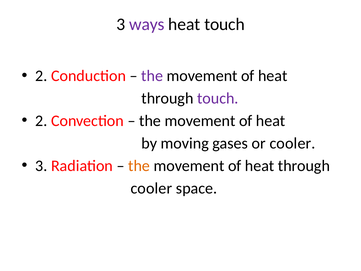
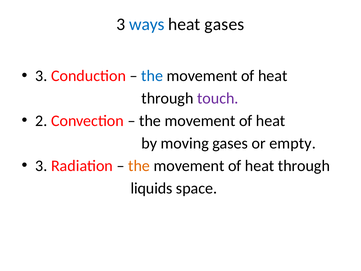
ways colour: purple -> blue (147, 24)
heat touch: touch -> gases (224, 24)
2: 2 -> 3 (41, 76)
the colour: purple -> blue (152, 76)
or cooler: cooler -> empty (293, 143)
cooler: cooler -> liquids (152, 188)
